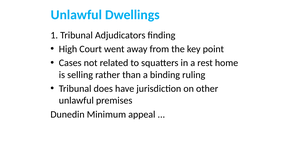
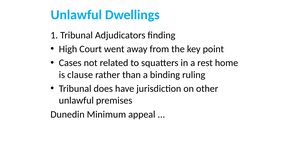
selling: selling -> clause (80, 75)
